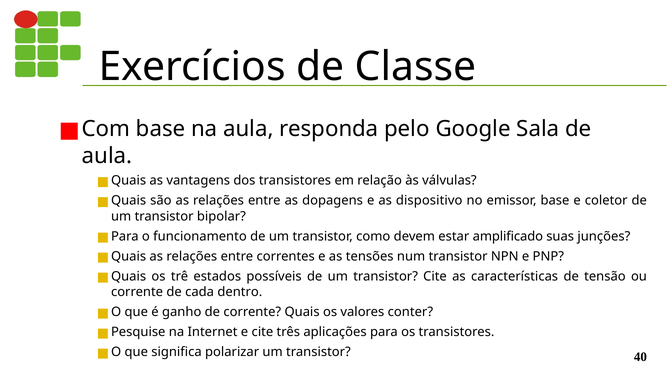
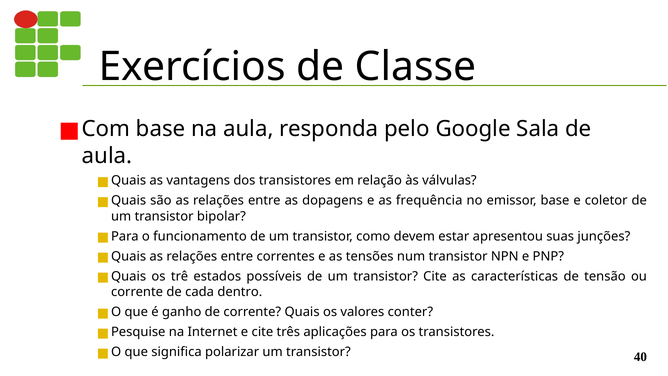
dispositivo: dispositivo -> frequência (429, 201)
amplificado: amplificado -> apresentou (508, 236)
